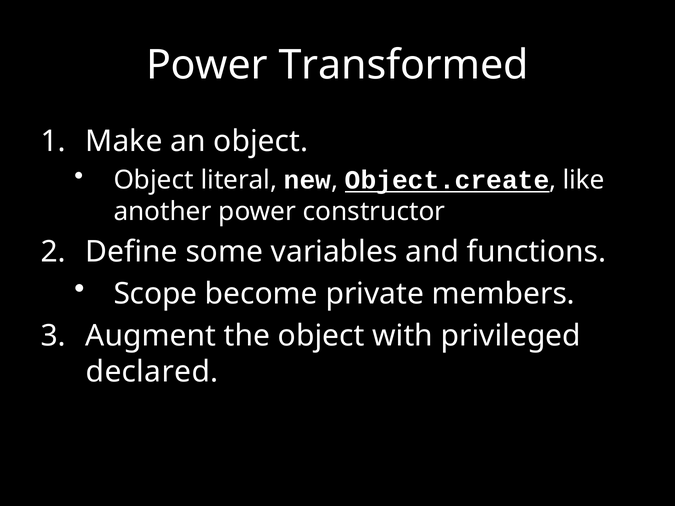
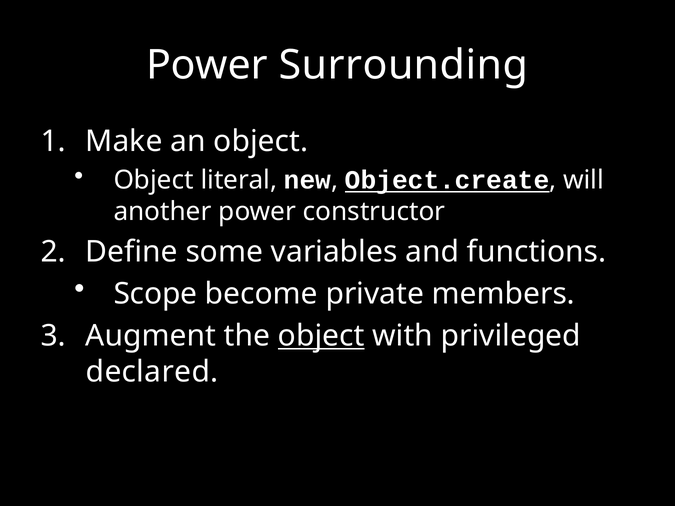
Transformed: Transformed -> Surrounding (403, 65)
like: like -> will (584, 180)
object underline: none -> present (321, 336)
